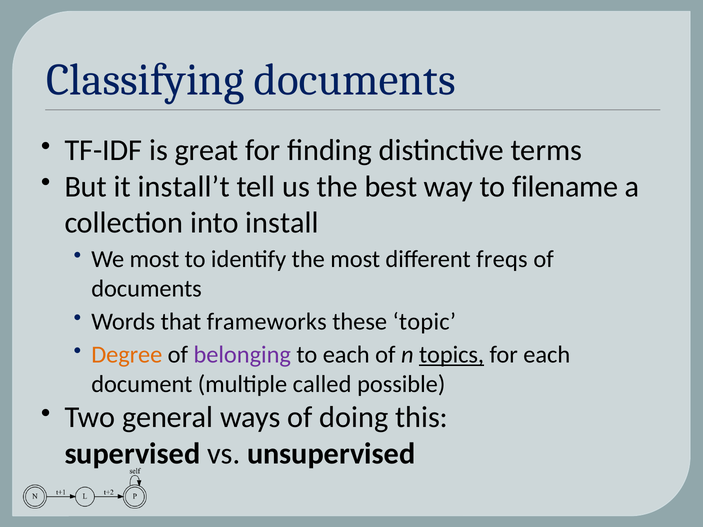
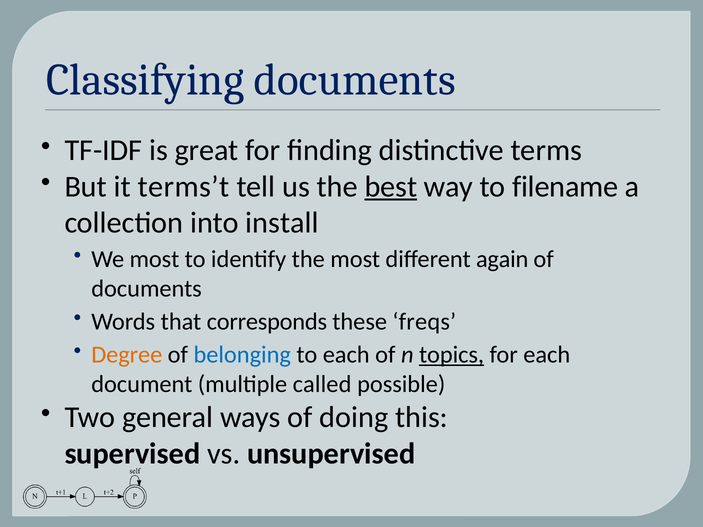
install’t: install’t -> terms’t (184, 187)
best underline: none -> present (391, 187)
freqs: freqs -> again (502, 259)
frameworks: frameworks -> corresponds (267, 322)
topic: topic -> freqs (424, 322)
belonging colour: purple -> blue (242, 355)
